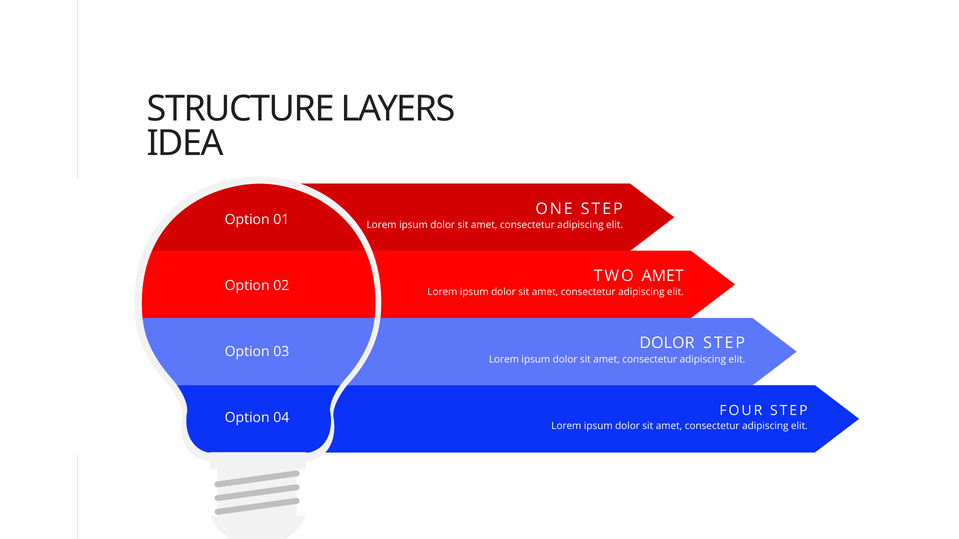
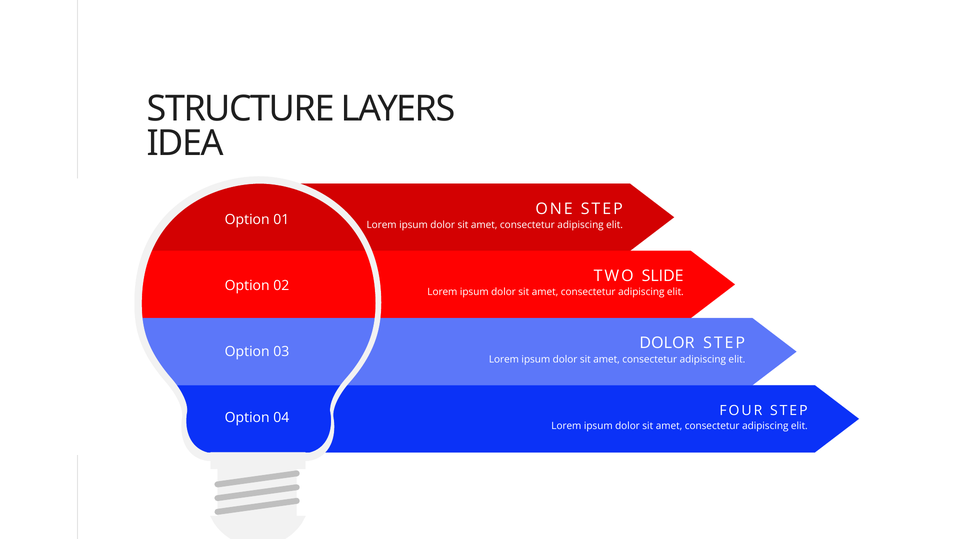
TWO AMET: AMET -> SLIDE (663, 276)
